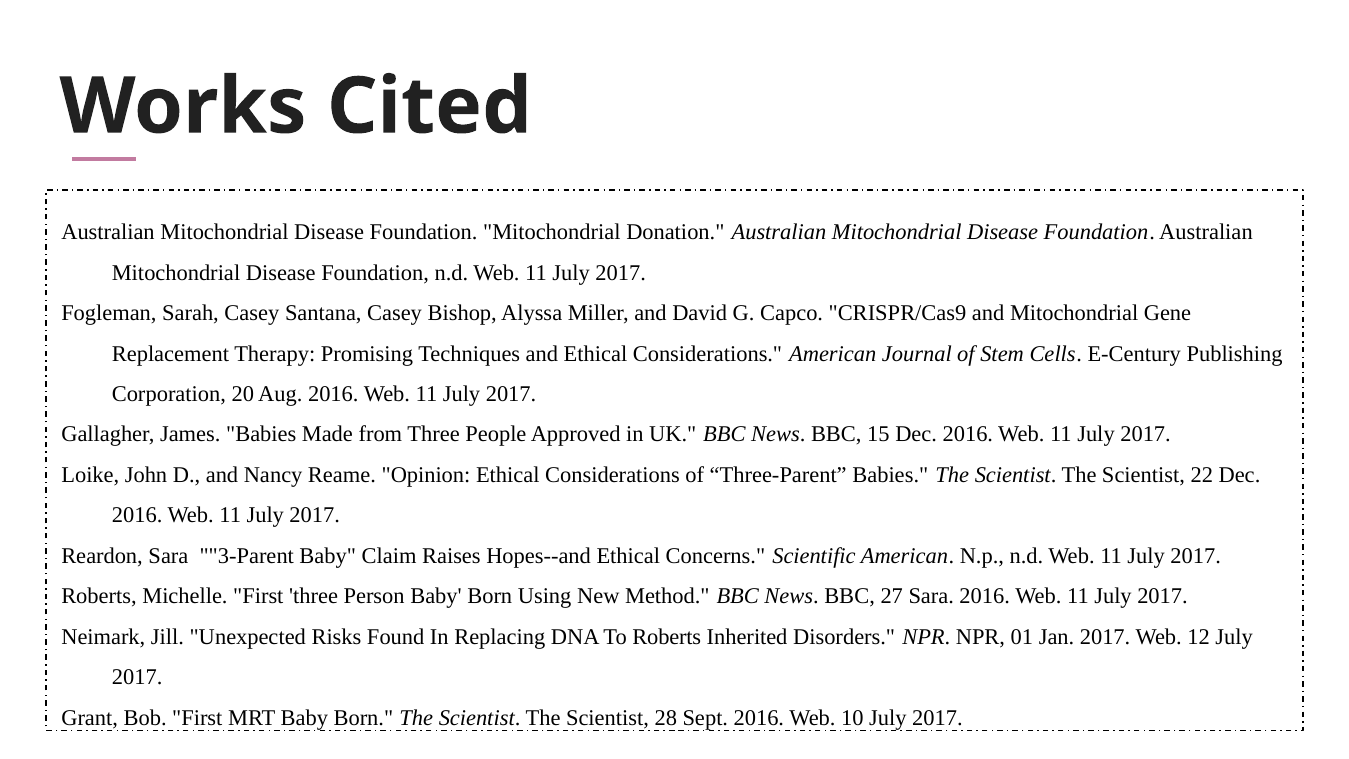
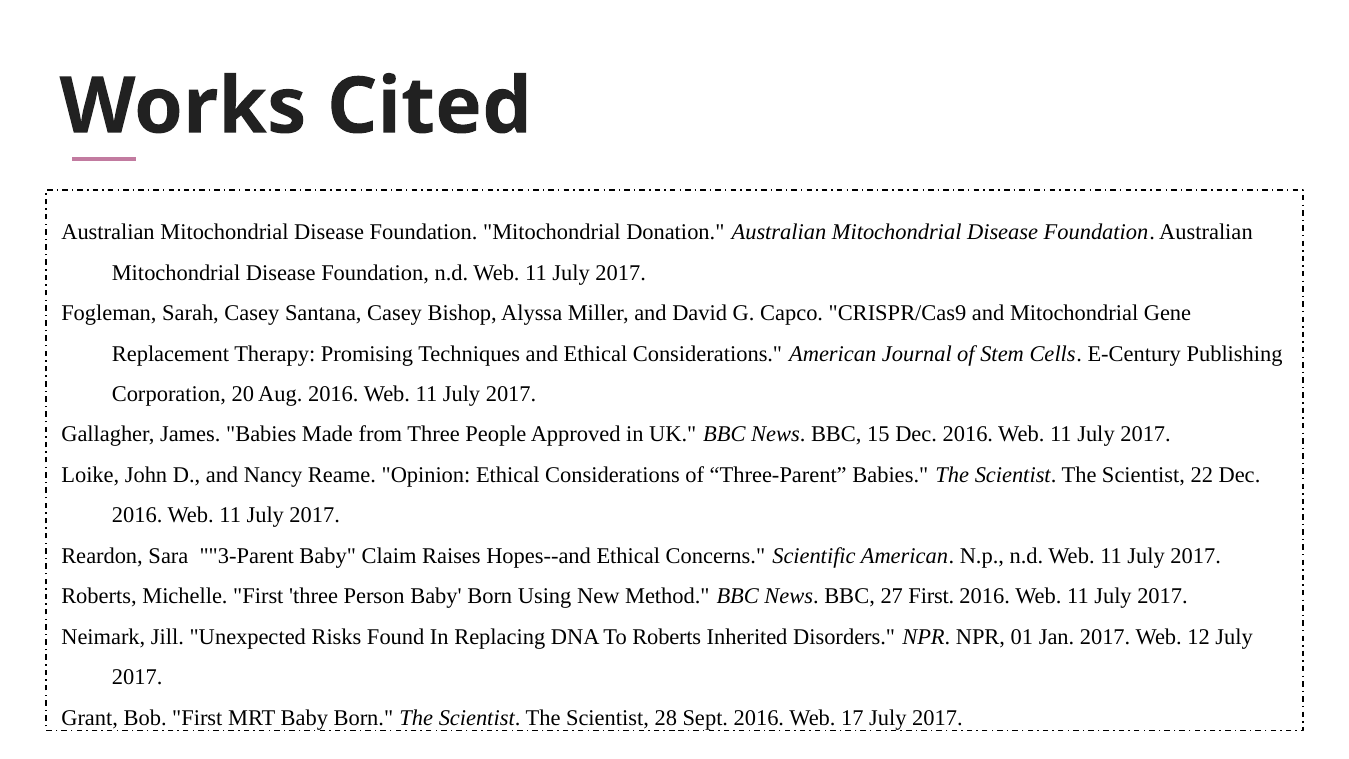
27 Sara: Sara -> First (931, 596)
10: 10 -> 17 (852, 718)
